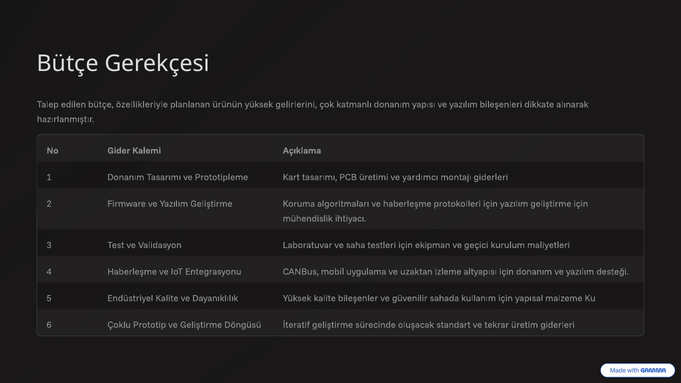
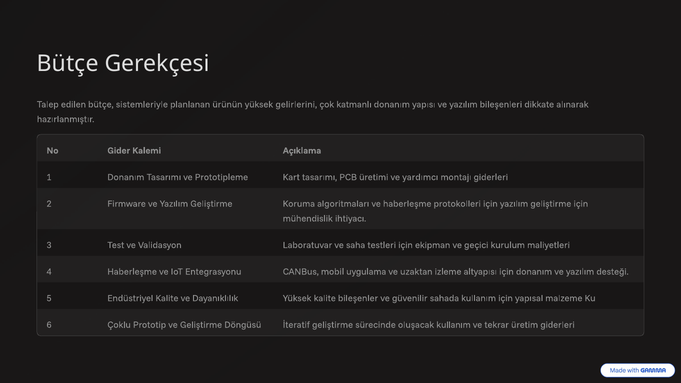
özellikleriyle: özellikleriyle -> sistemleriyle (142, 104)
oluşacak standart: standart -> kullanım (454, 325)
